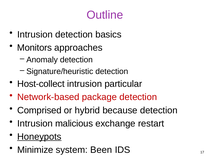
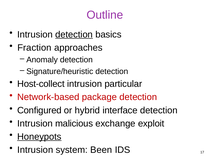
detection underline: none -> present (74, 34)
Monitors: Monitors -> Fraction (34, 48)
Comprised: Comprised -> Configured (39, 110)
because: because -> interface (120, 110)
restart: restart -> exploit (151, 123)
Minimize: Minimize -> Intrusion (35, 150)
